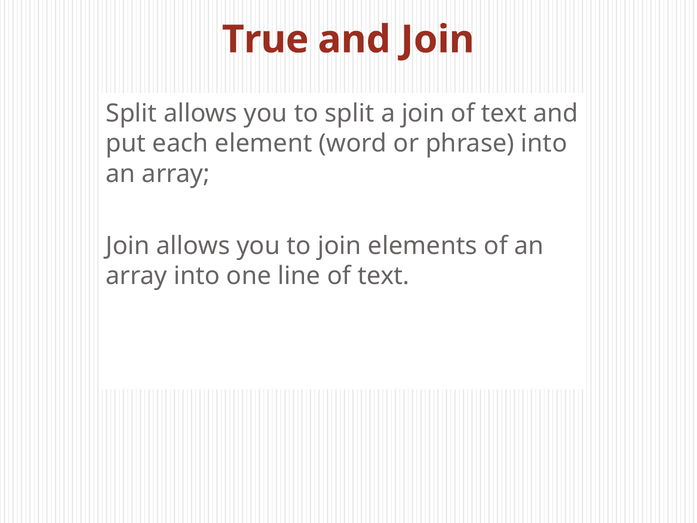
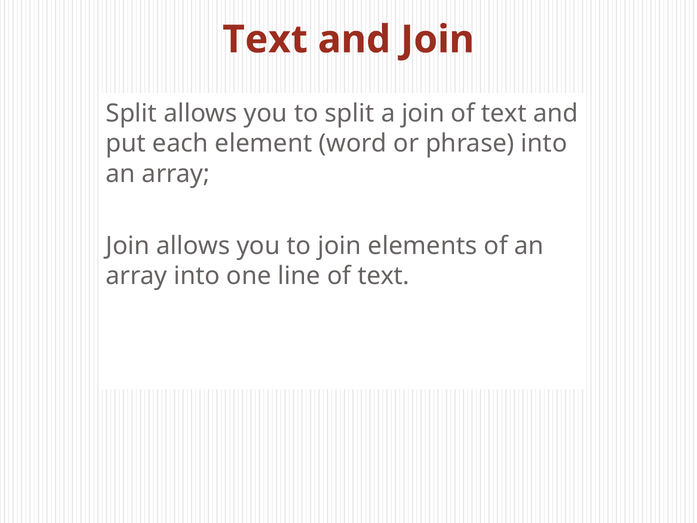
True: True -> Text (265, 40)
